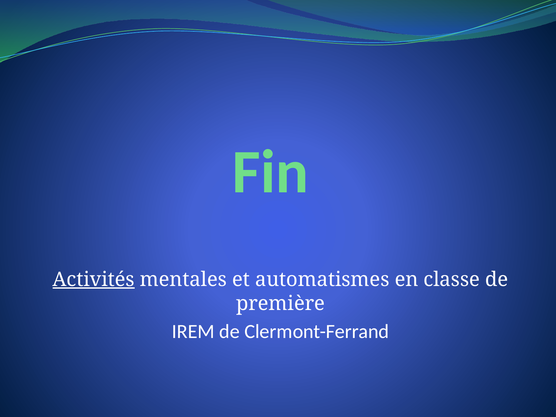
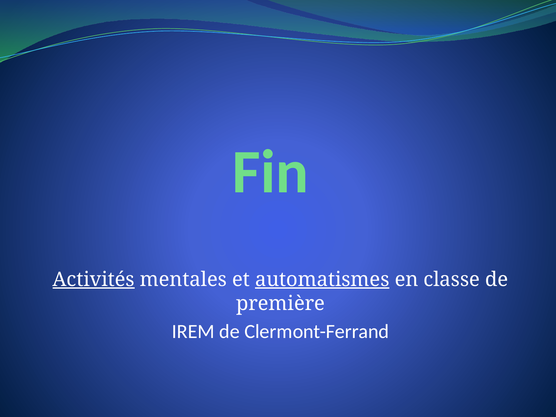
automatismes underline: none -> present (322, 279)
